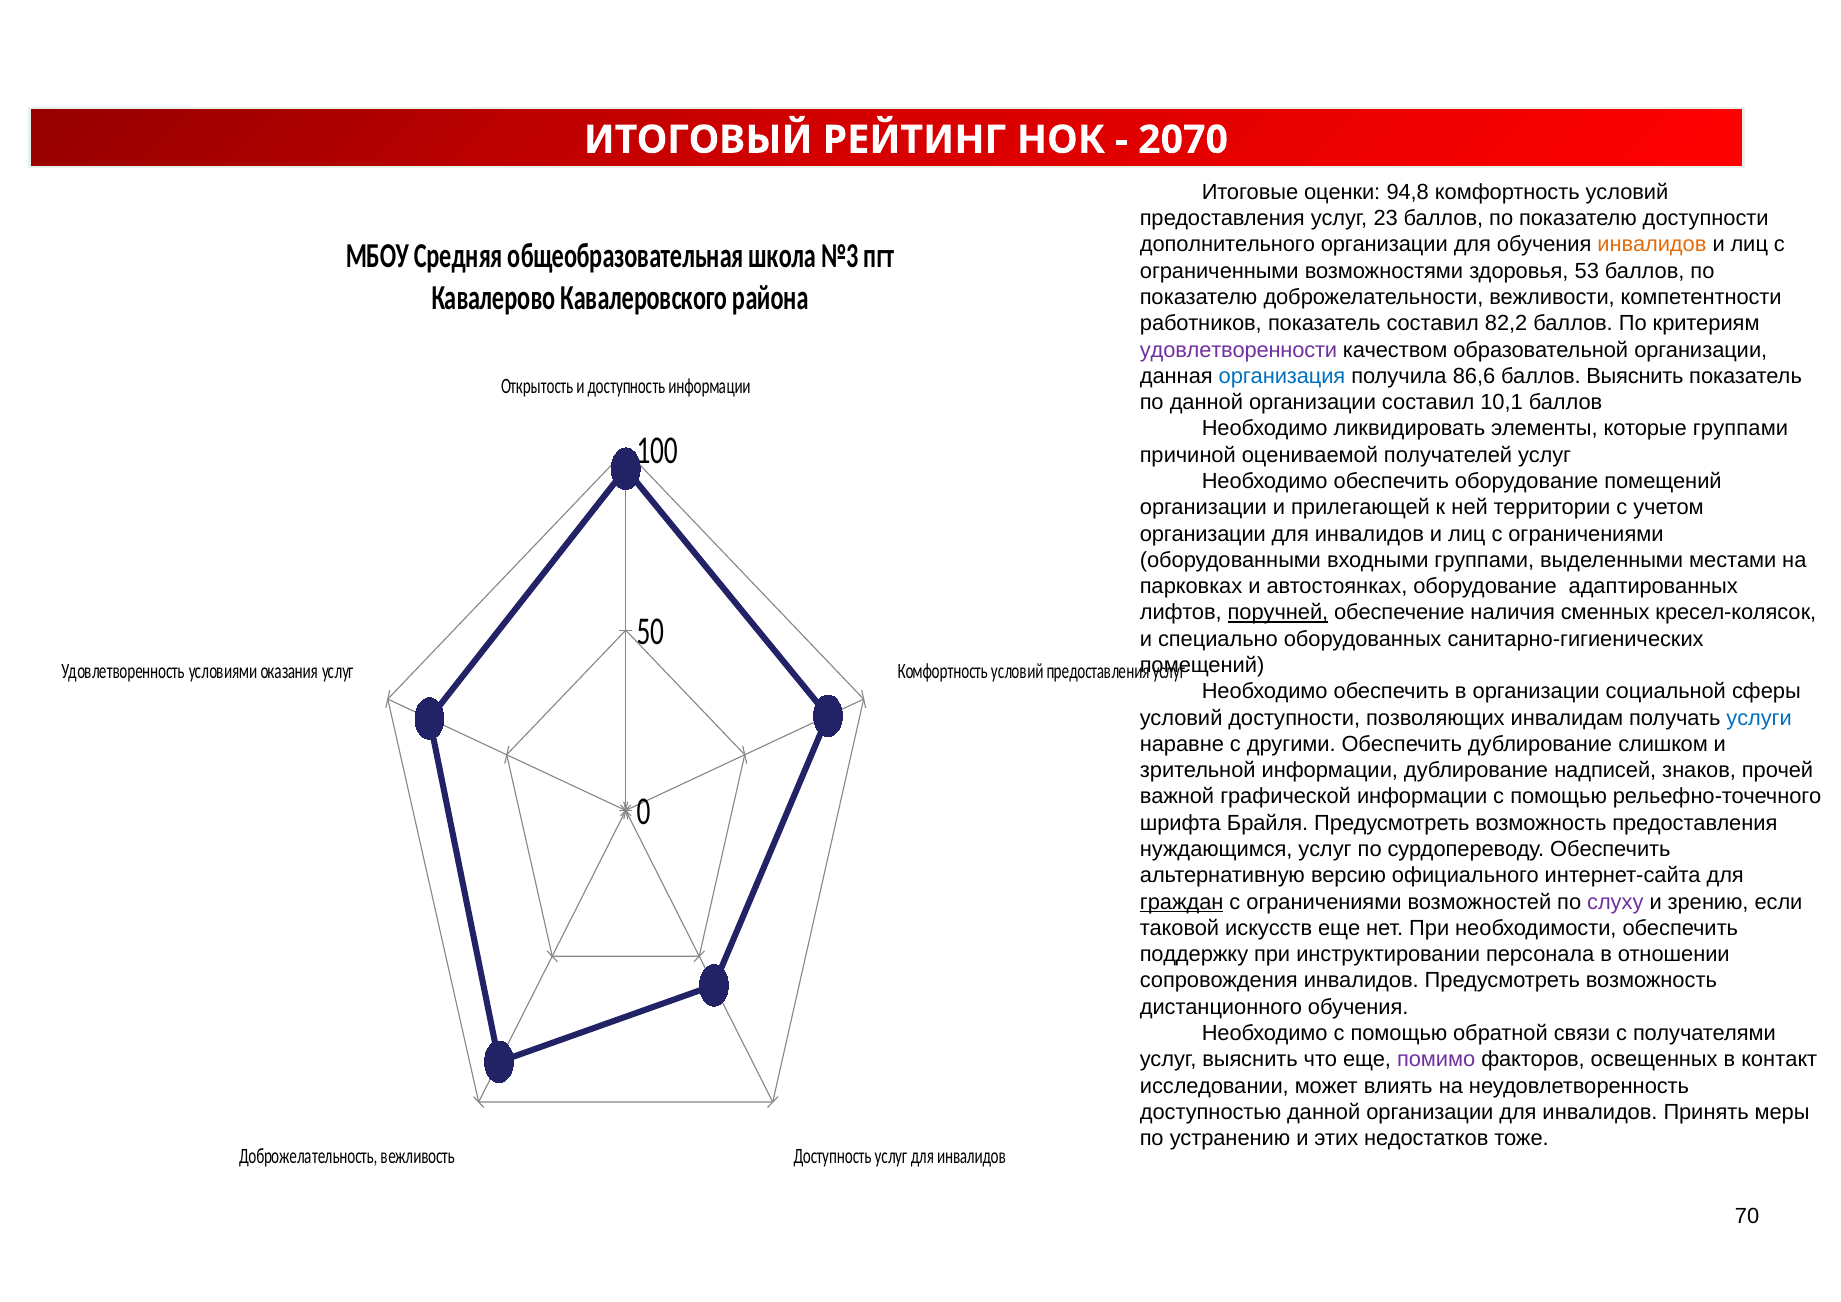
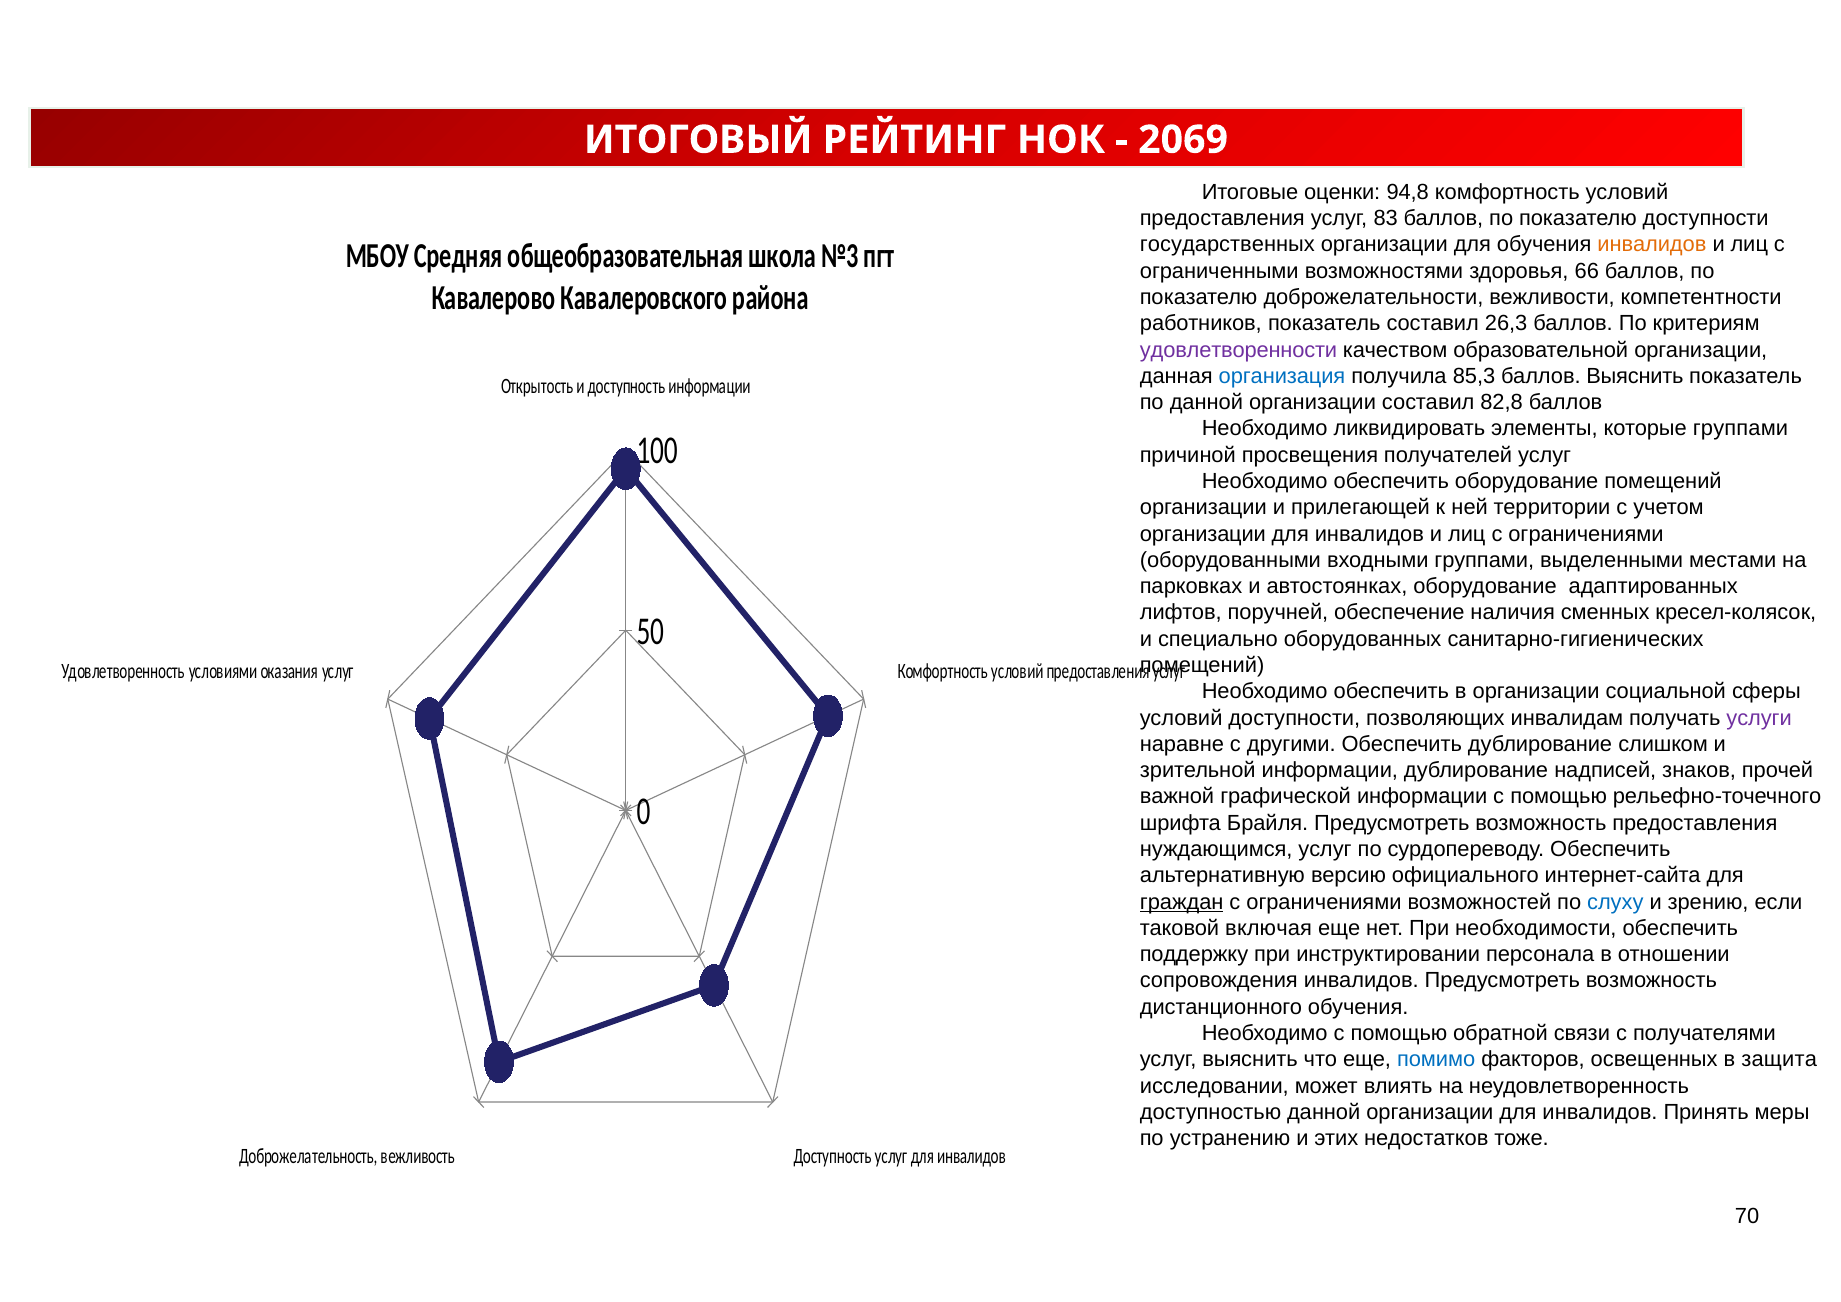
2070: 2070 -> 2069 (1183, 140)
23: 23 -> 83 (1386, 218)
дополнительного: дополнительного -> государственных (1227, 245)
53: 53 -> 66 (1587, 271)
82,2: 82,2 -> 26,3 (1506, 324)
86,6: 86,6 -> 85,3 (1474, 376)
10,1: 10,1 -> 82,8 (1502, 402)
оцениваемой: оцениваемой -> просвещения (1310, 455)
поручней underline: present -> none (1278, 613)
услуги colour: blue -> purple (1759, 718)
слуху colour: purple -> blue (1615, 902)
искусств: искусств -> включая (1269, 928)
помимо colour: purple -> blue (1436, 1059)
контакт: контакт -> защита (1779, 1059)
